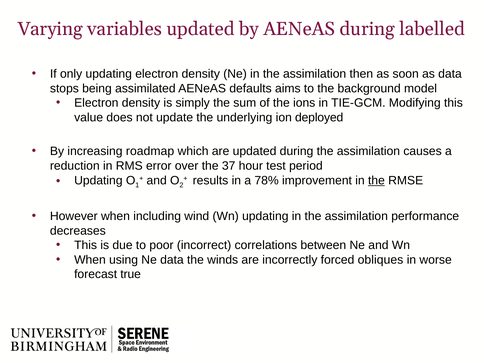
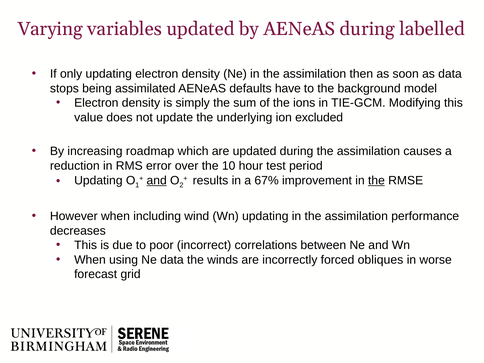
aims: aims -> have (288, 88)
deployed: deployed -> excluded (319, 117)
37: 37 -> 10 (229, 166)
and underline: none -> present (157, 180)
78%: 78% -> 67% (267, 180)
true: true -> grid (131, 274)
